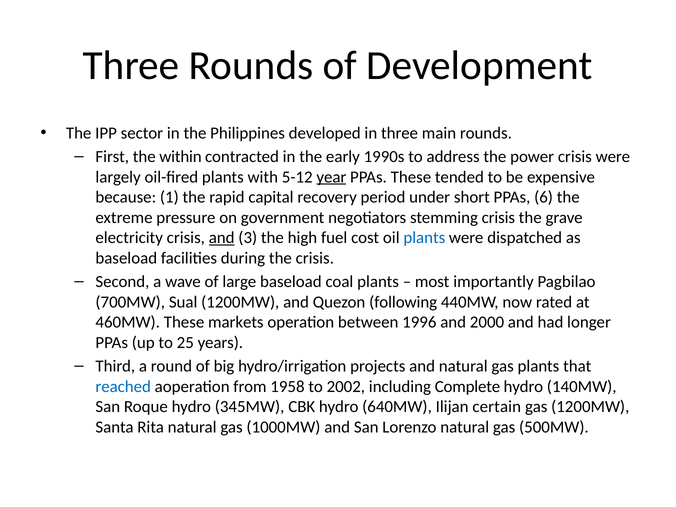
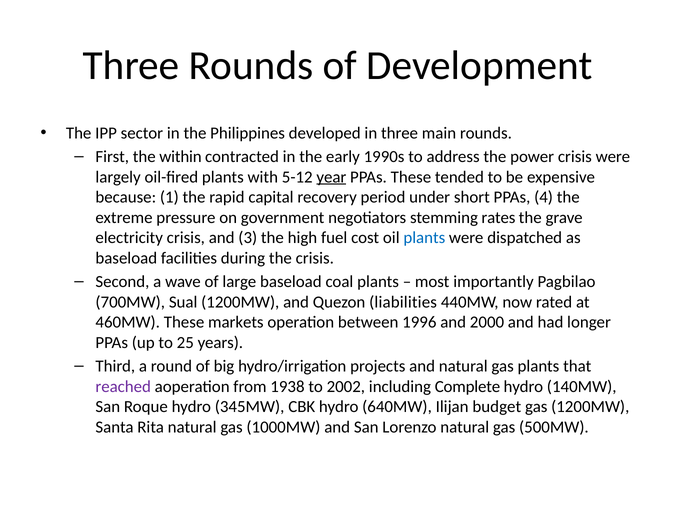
6: 6 -> 4 (544, 197)
stemming crisis: crisis -> rates (498, 218)
and underline: present -> none (222, 238)
following: following -> liabilities (403, 302)
reached colour: blue -> purple (123, 387)
1958: 1958 -> 1938 (287, 387)
certain: certain -> budget (497, 407)
